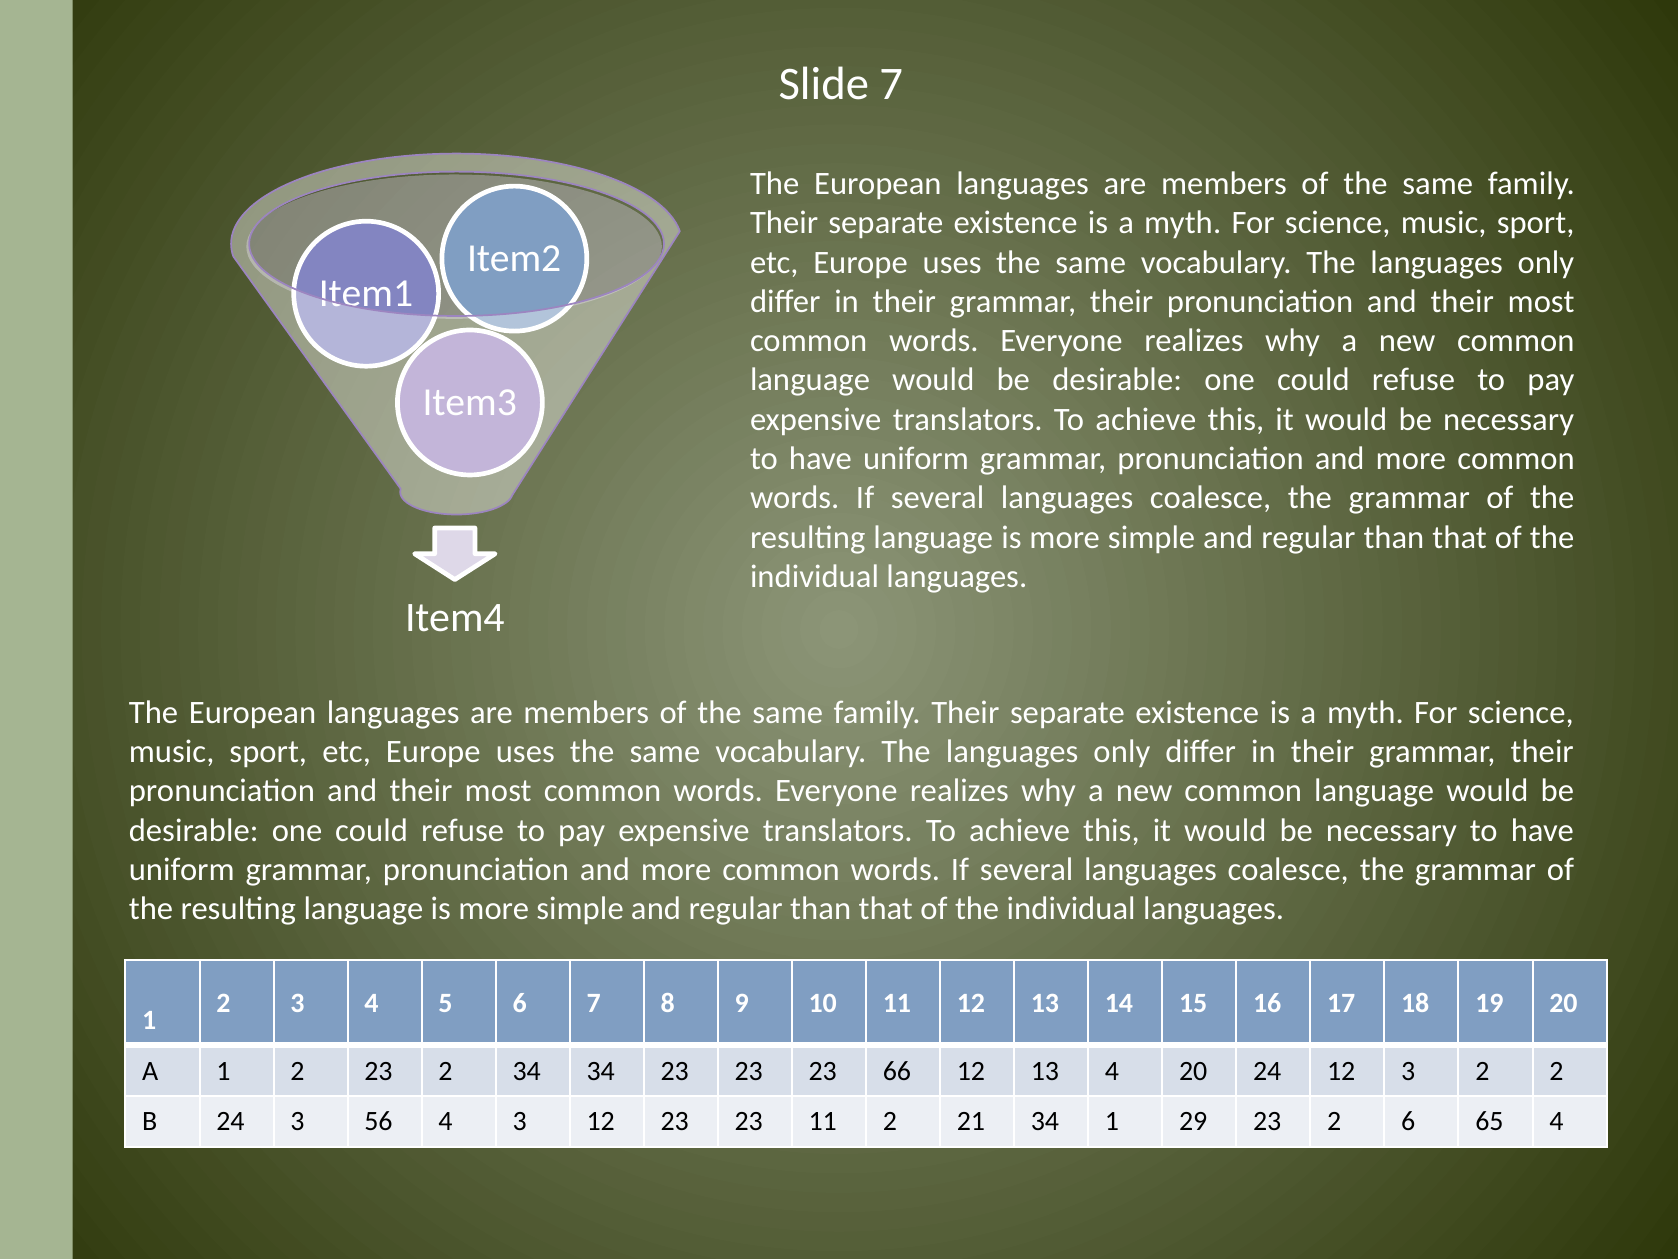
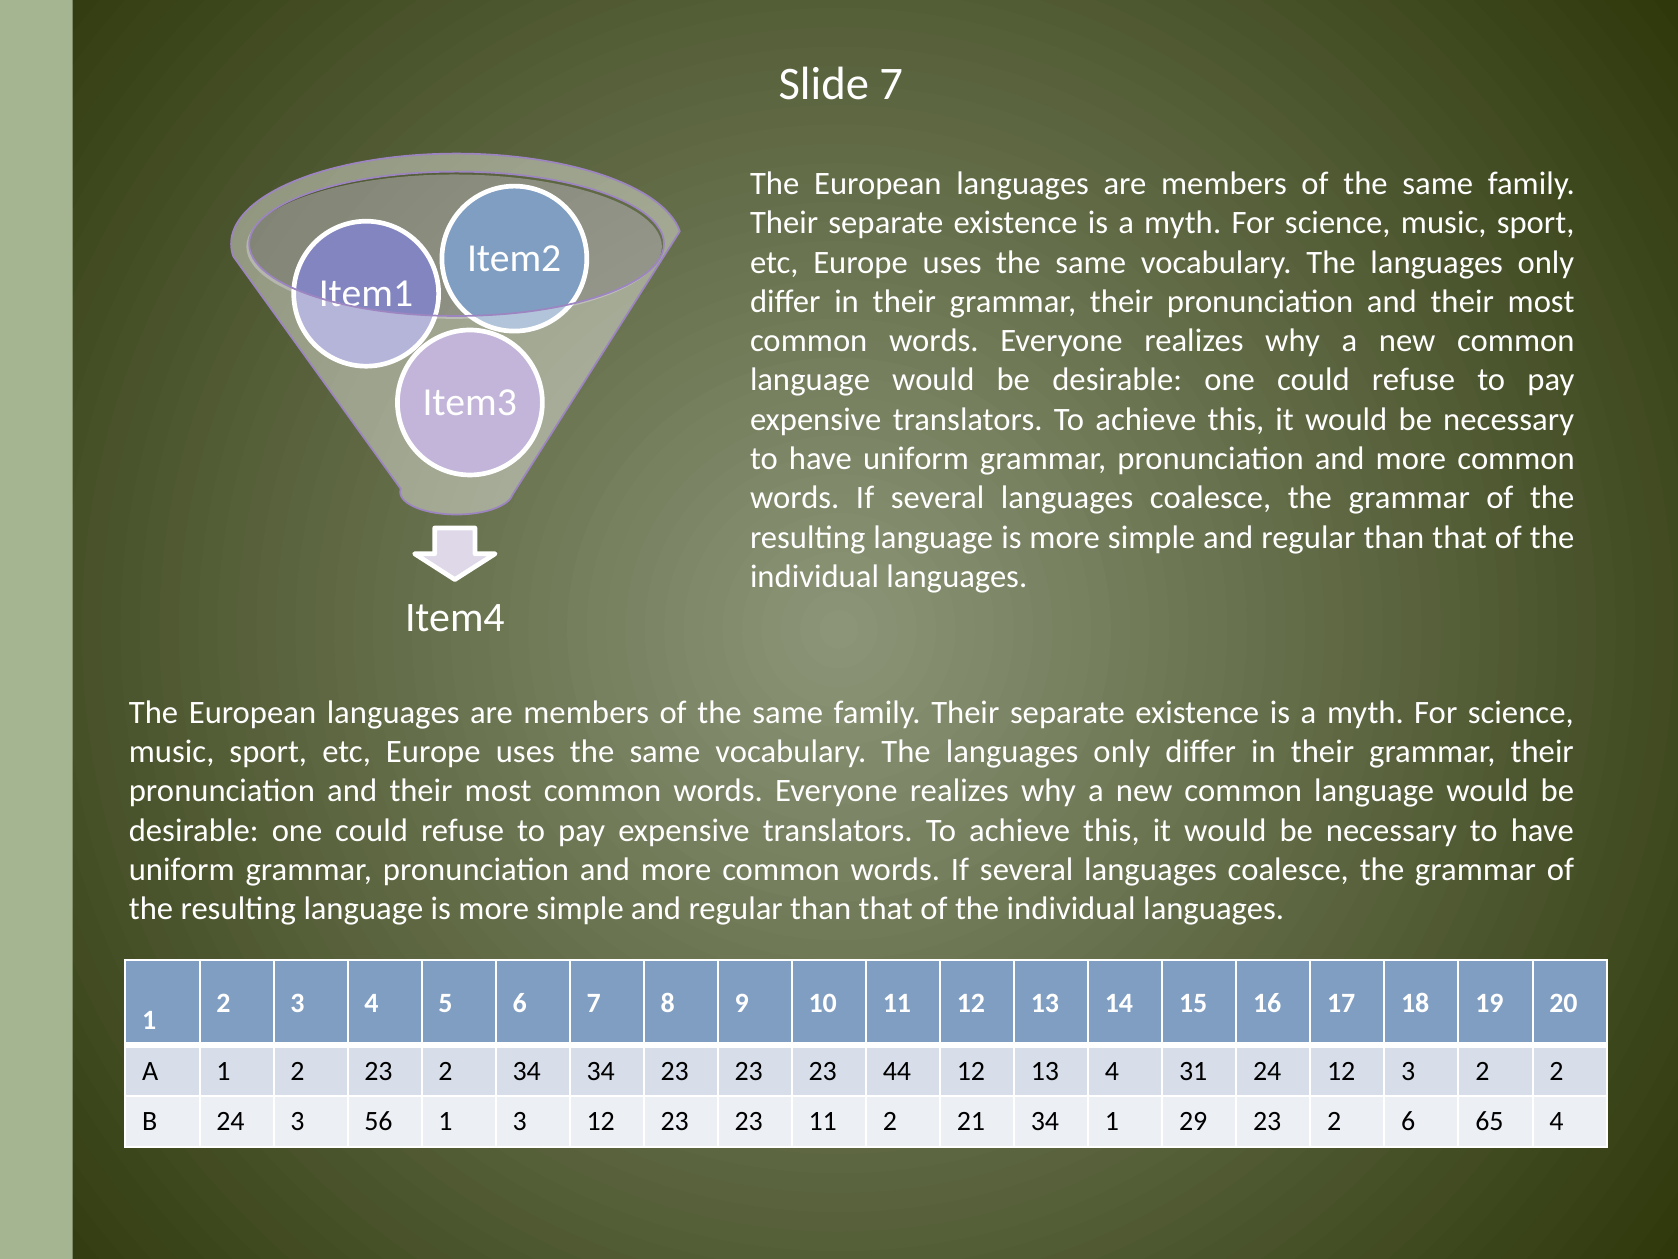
66: 66 -> 44 (897, 1070)
4 20: 20 -> 31 (1193, 1070)
56 4: 4 -> 1 (446, 1121)
